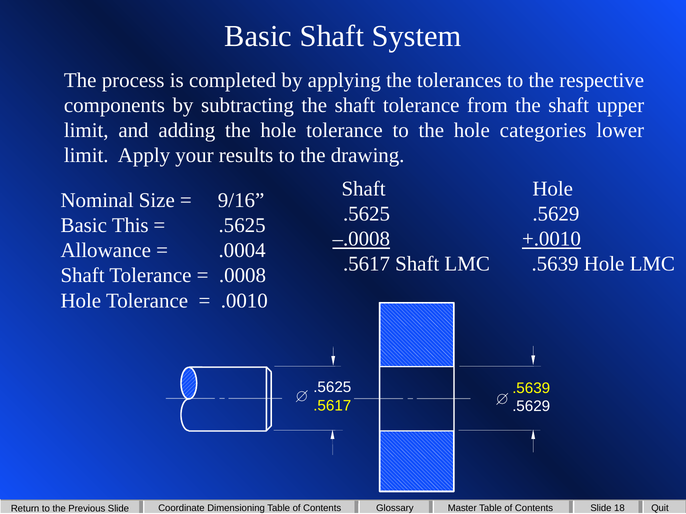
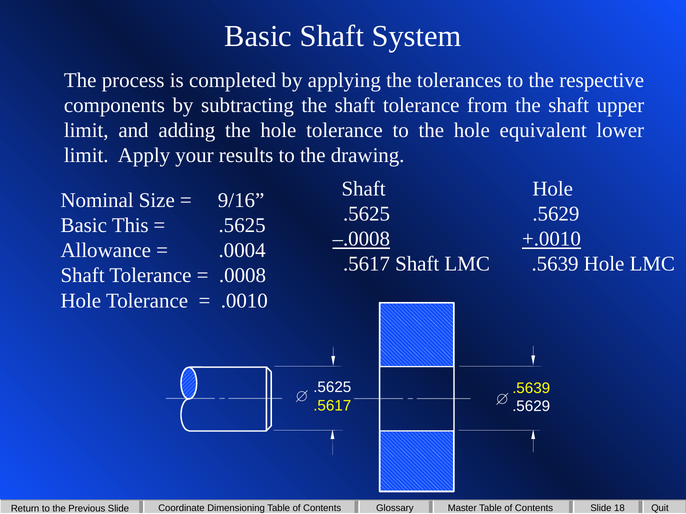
categories: categories -> equivalent (543, 131)
